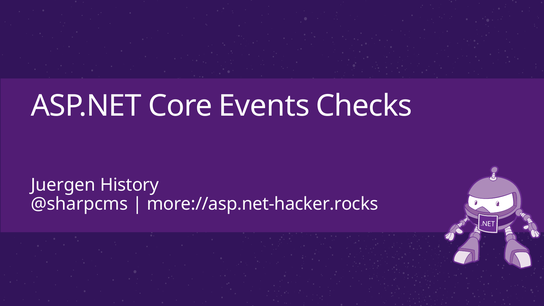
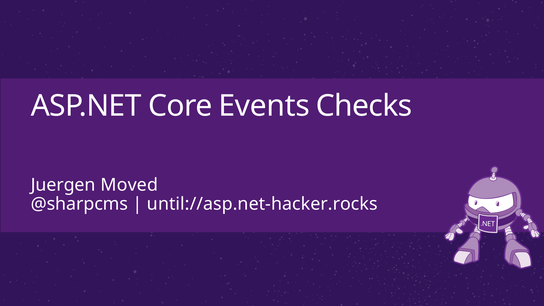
History: History -> Moved (129, 185)
more://asp.net-hacker.rocks: more://asp.net-hacker.rocks -> until://asp.net-hacker.rocks (262, 204)
